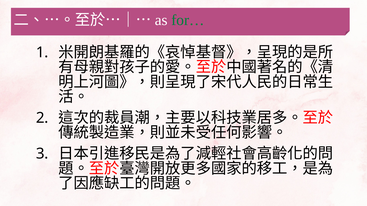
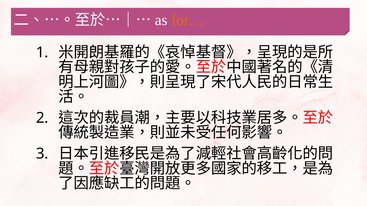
for… colour: green -> orange (188, 20)
